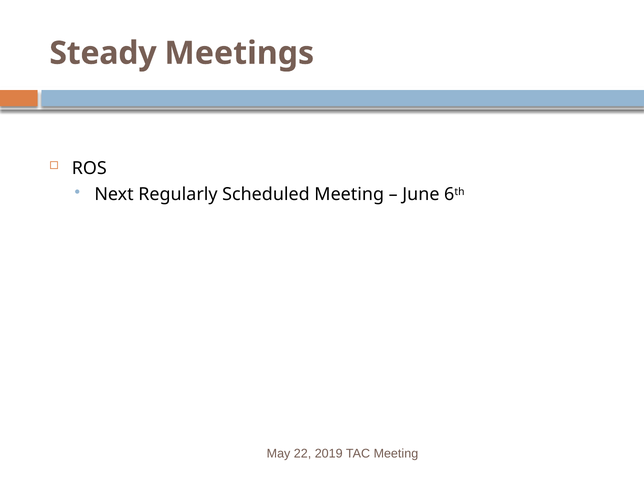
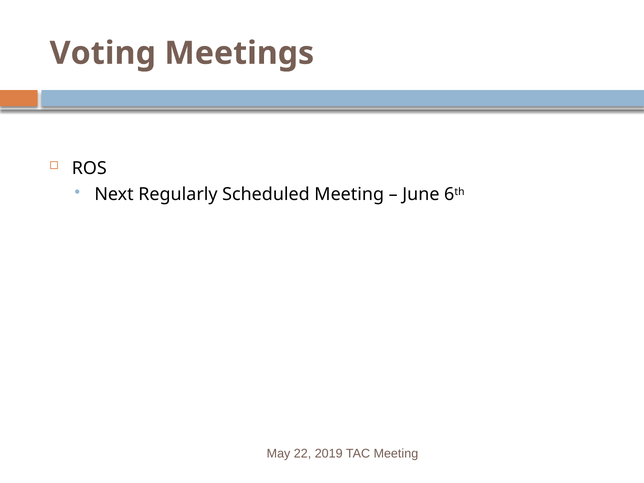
Steady: Steady -> Voting (103, 53)
